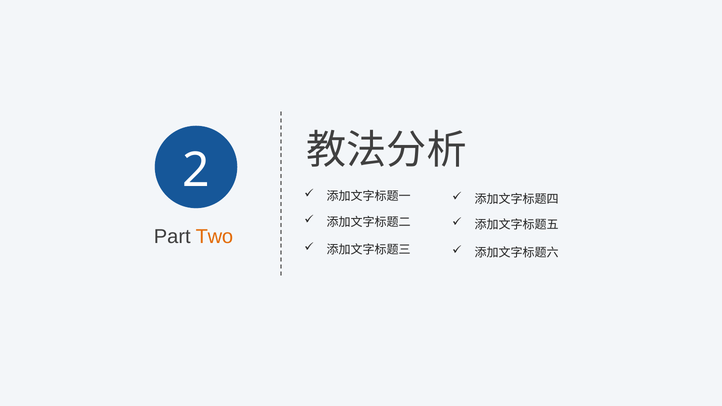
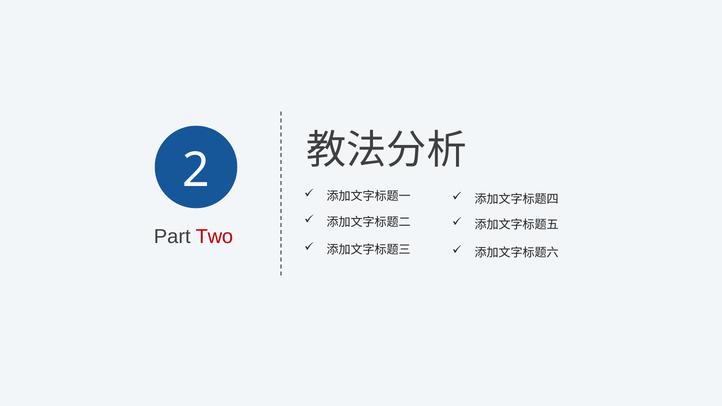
Two colour: orange -> red (214, 237)
